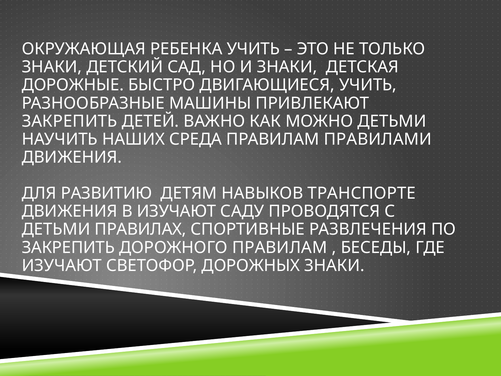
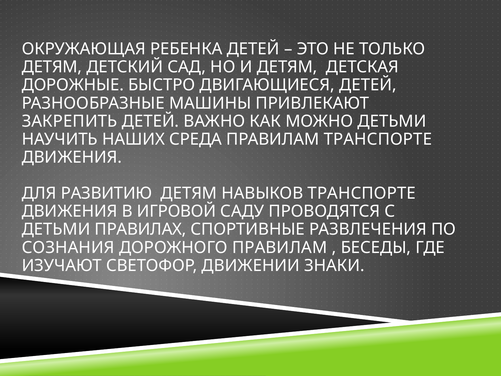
РЕБЕНКА УЧИТЬ: УЧИТЬ -> ДЕТЕЙ (253, 49)
ЗНАКИ: ЗНАКИ -> ДЕТЯМ (52, 67)
И ЗНАКИ: ЗНАКИ -> ДЕТЯМ (287, 67)
ДВИГАЮЩИЕСЯ УЧИТЬ: УЧИТЬ -> ДЕТЕЙ (368, 85)
ПРАВИЛАМ ПРАВИЛАМИ: ПРАВИЛАМИ -> ТРАНСПОРТЕ (378, 139)
В ИЗУЧАЮТ: ИЗУЧАЮТ -> ИГРОВОЙ (177, 211)
ЗАКРЕПИТЬ: ЗАКРЕПИТЬ -> СОЗНАНИЯ (68, 247)
ДОРОЖНЫХ: ДОРОЖНЫХ -> ДВИЖЕНИИ (251, 265)
